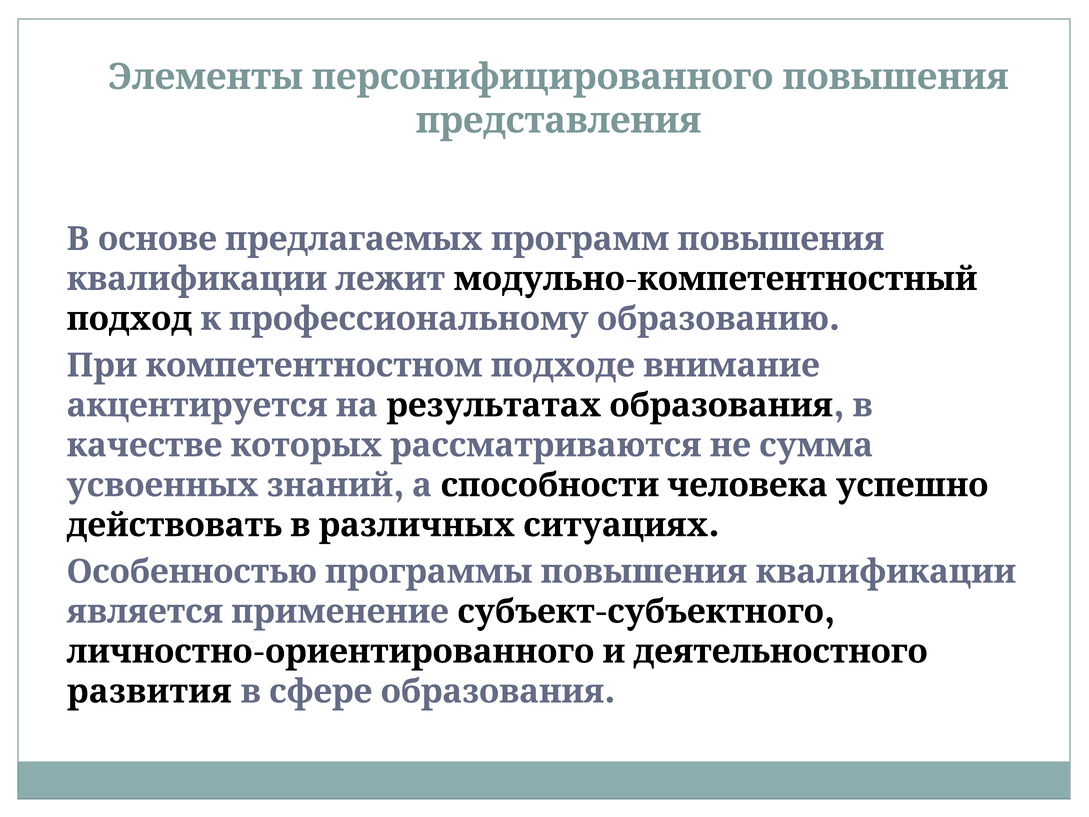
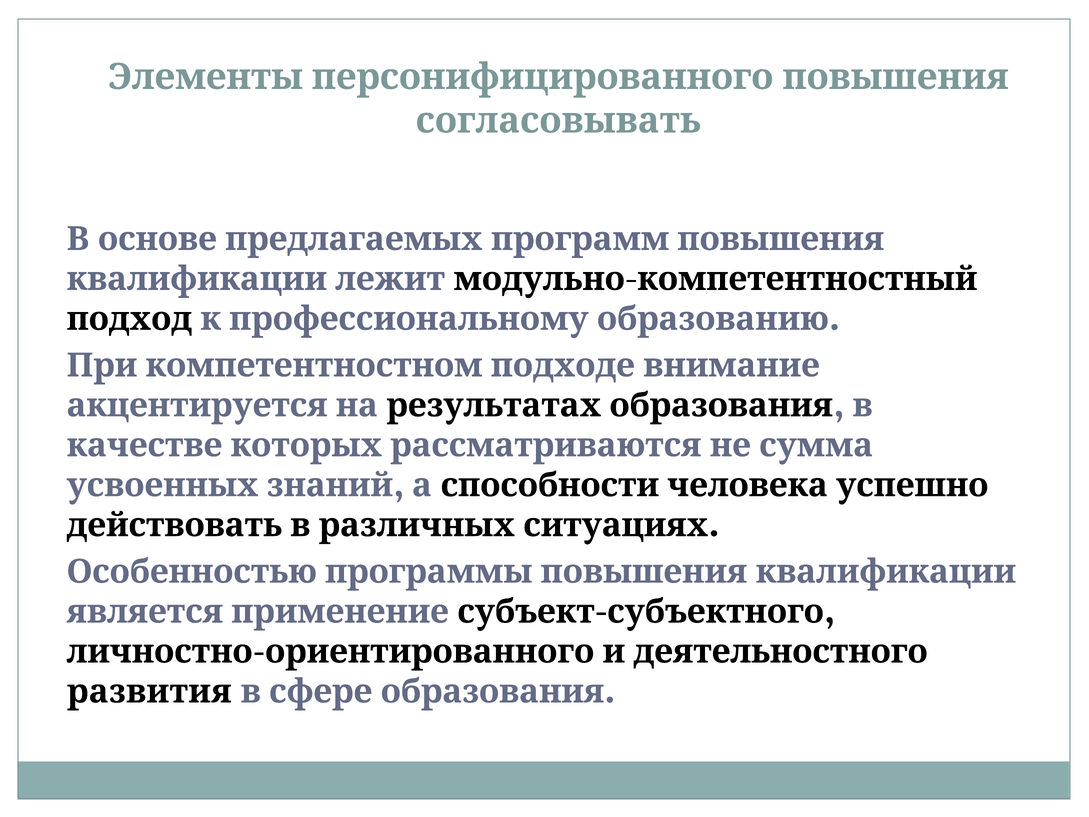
представления: представления -> согласовывать (558, 120)
